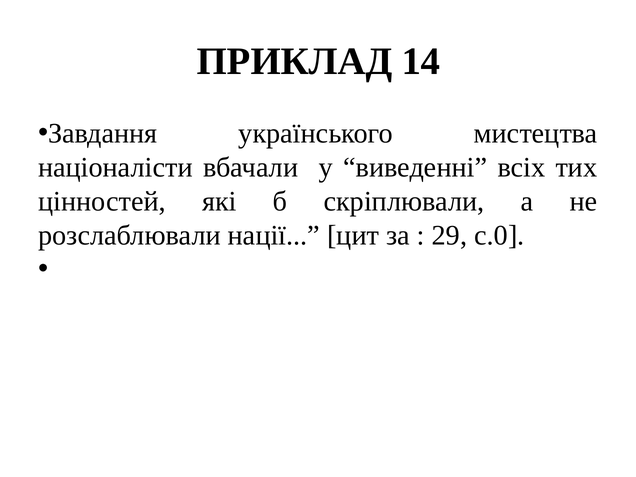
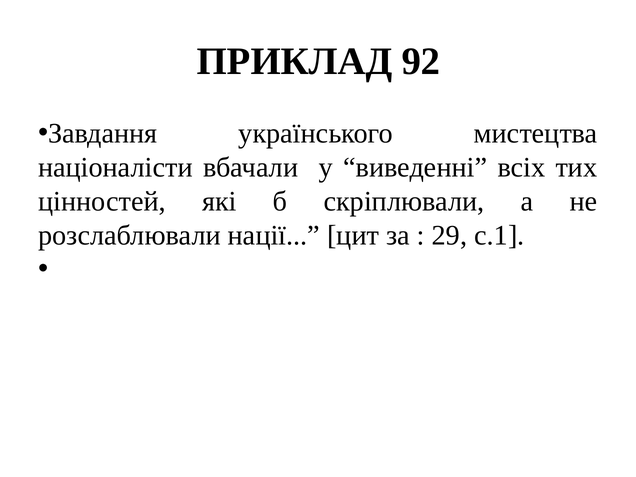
14: 14 -> 92 (421, 62)
с.0: с.0 -> с.1 (499, 235)
